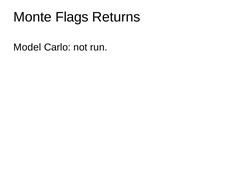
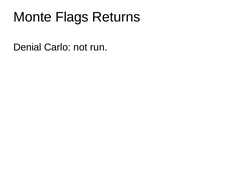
Model: Model -> Denial (27, 47)
